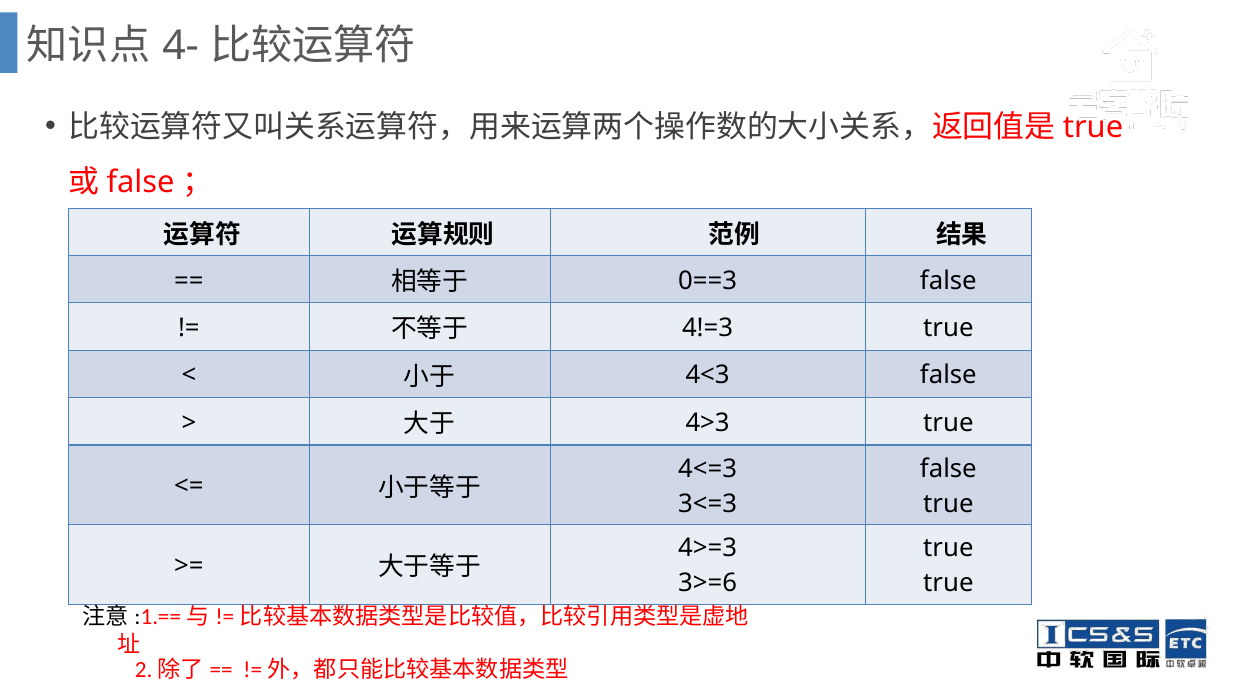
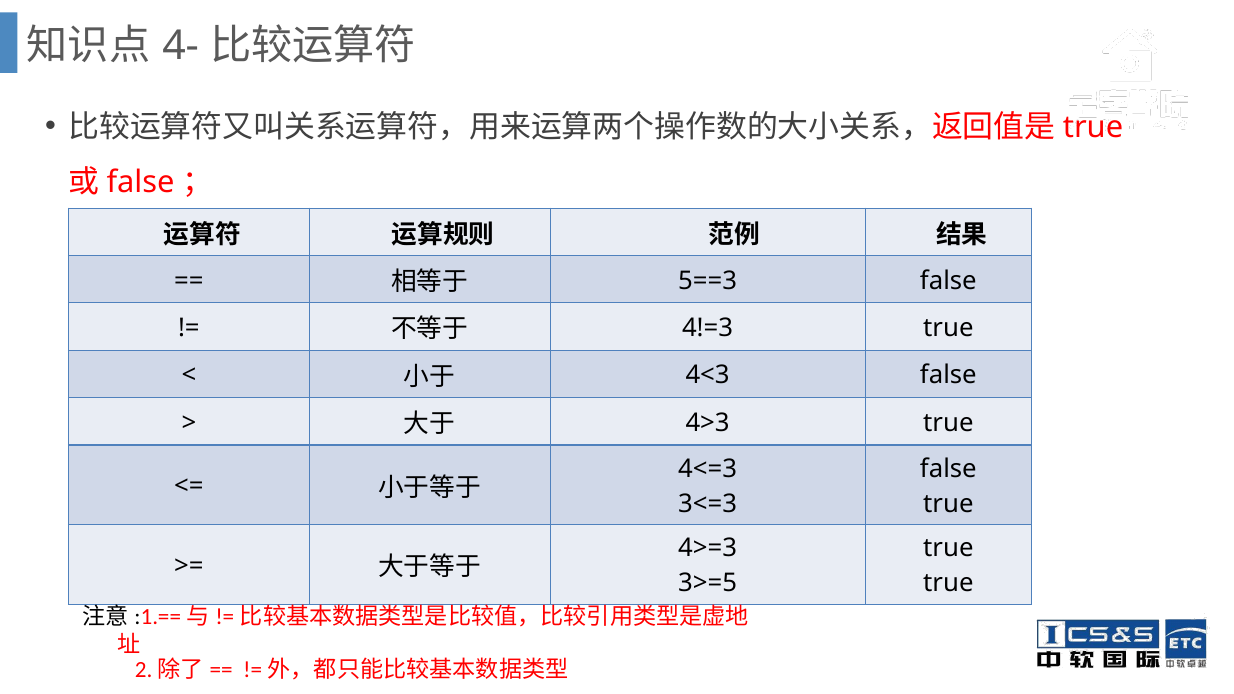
0==3: 0==3 -> 5==3 (708, 281)
3>=6: 3>=6 -> 3>=5 (708, 584)
